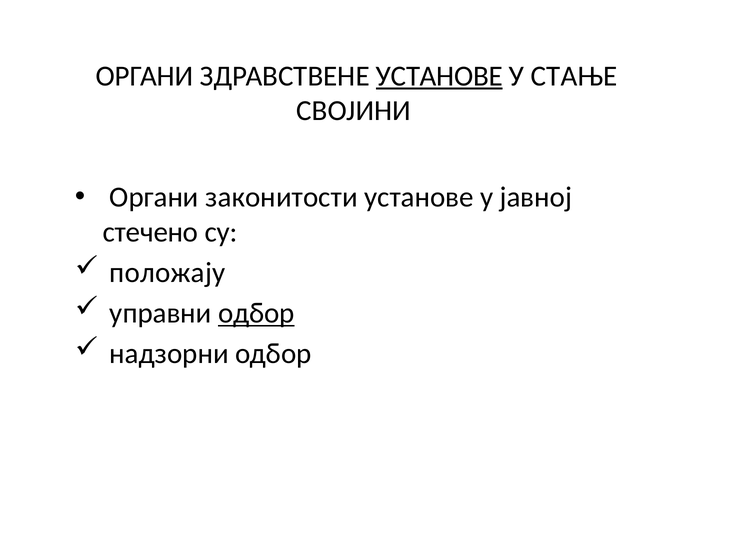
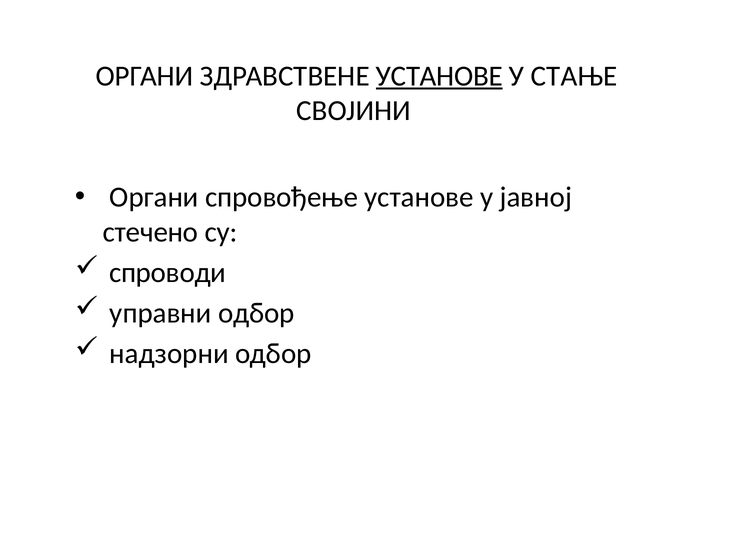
законитости: законитости -> спровођење (282, 197)
положају: положају -> спроводи (168, 272)
одбор underline: present -> none (256, 313)
